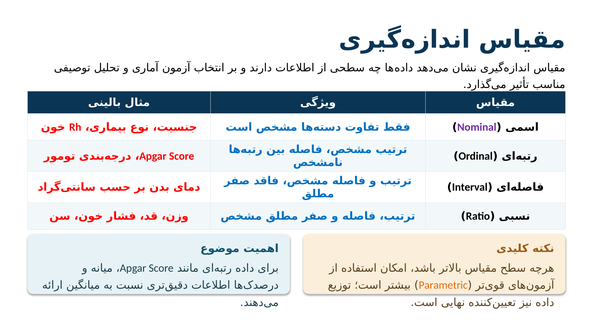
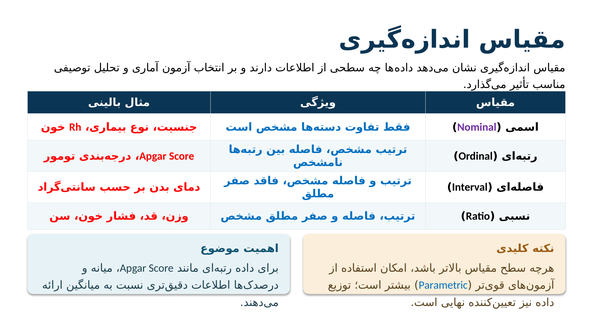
Parametric colour: orange -> blue (443, 285)
